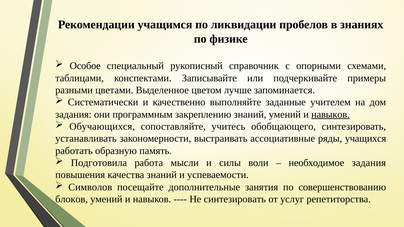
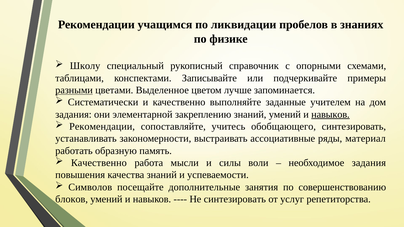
Особое: Особое -> Школу (85, 66)
разными underline: none -> present (74, 90)
программным: программным -> элементарной (143, 114)
Обучающихся: Обучающихся -> Рекомендации (102, 127)
учащихся: учащихся -> материал (365, 139)
Подготовила: Подготовила -> Качественно (99, 163)
